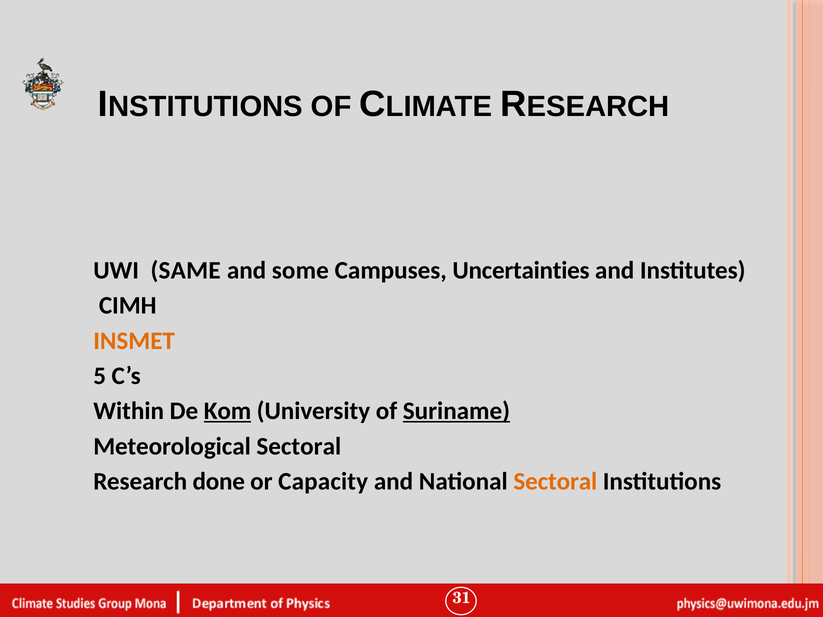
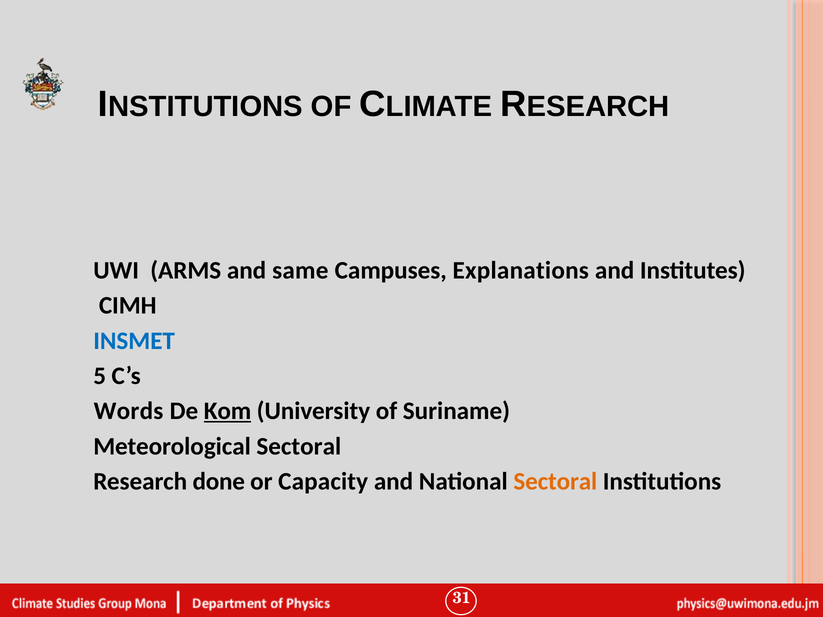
SAME: SAME -> ARMS (186, 271)
some: some -> same (300, 271)
Uncertainties: Uncertainties -> Explanations (521, 271)
INSMET colour: orange -> blue (134, 341)
Within: Within -> Words (129, 411)
Suriname underline: present -> none (456, 411)
